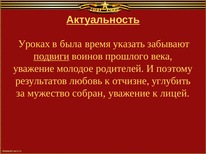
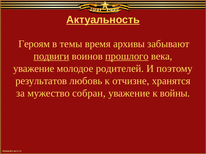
Уроках: Уроках -> Героям (34, 44)
была: была -> темы (71, 44)
указать: указать -> архивы (129, 44)
прошлого underline: none -> present (127, 56)
углубить: углубить -> хранятся (171, 81)
лицей: лицей -> войны (175, 93)
